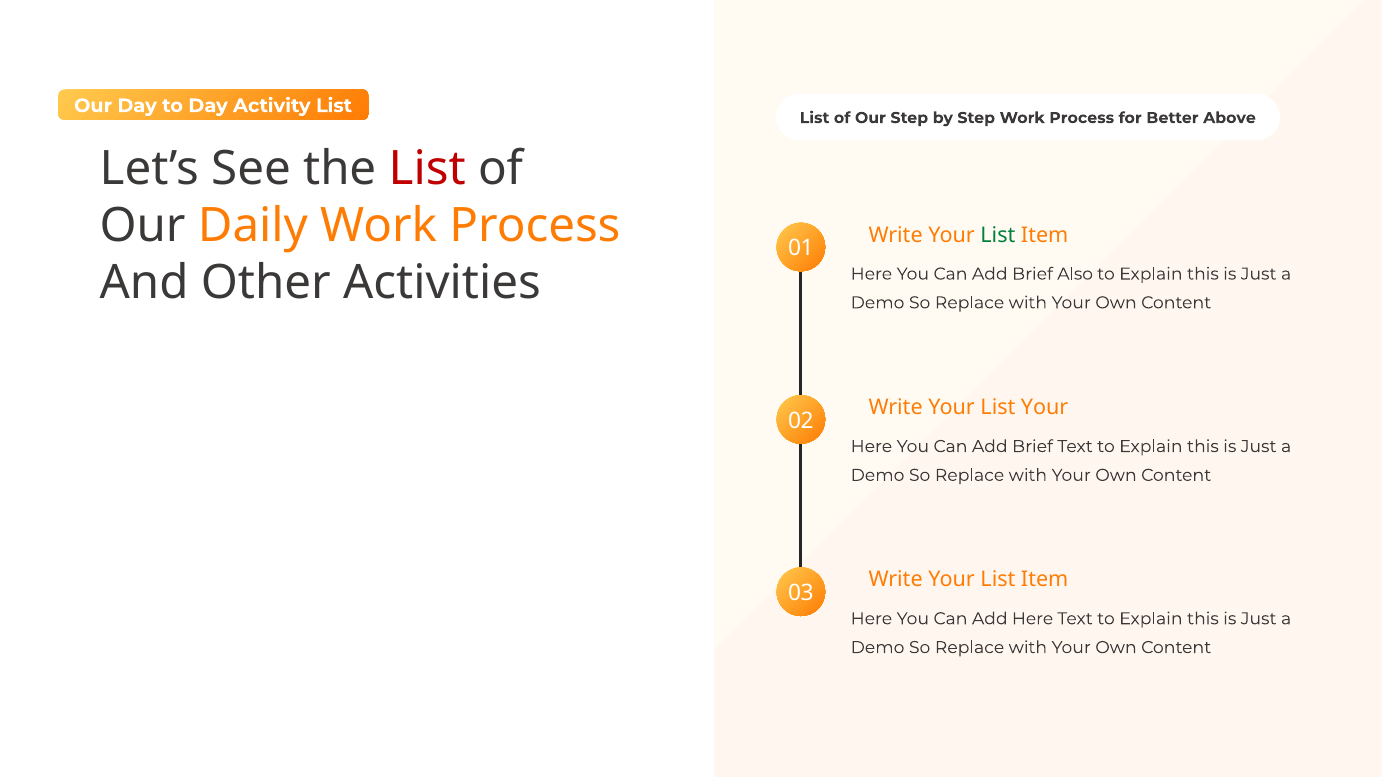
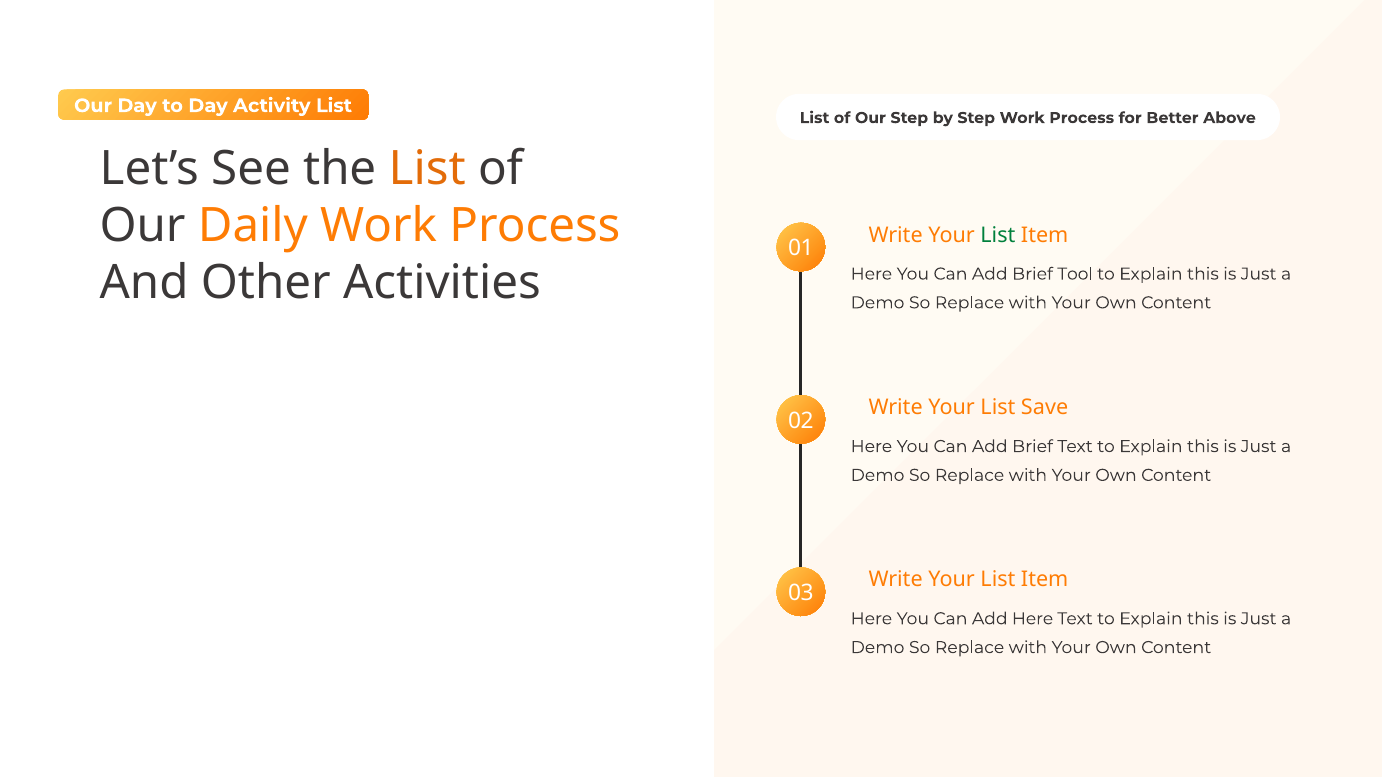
List colour: red -> orange (427, 168)
Also: Also -> Tool (1075, 274)
List Your: Your -> Save (1045, 408)
